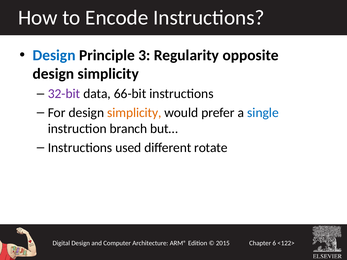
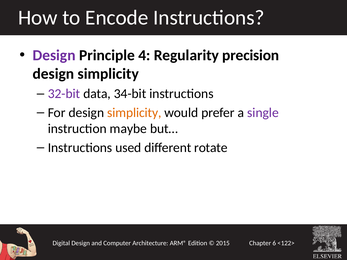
Design colour: blue -> purple (54, 55)
3: 3 -> 4 (144, 55)
opposite: opposite -> precision (251, 55)
66-bit: 66-bit -> 34-bit (130, 94)
single colour: blue -> purple (263, 113)
branch: branch -> maybe (128, 129)
